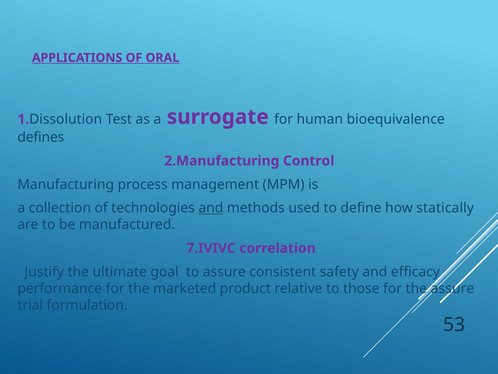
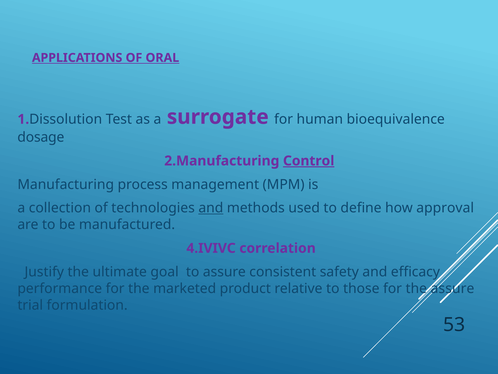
defines: defines -> dosage (41, 137)
Control underline: none -> present (309, 161)
statically: statically -> approval (445, 208)
7.IVIVC: 7.IVIVC -> 4.IVIVC (211, 248)
